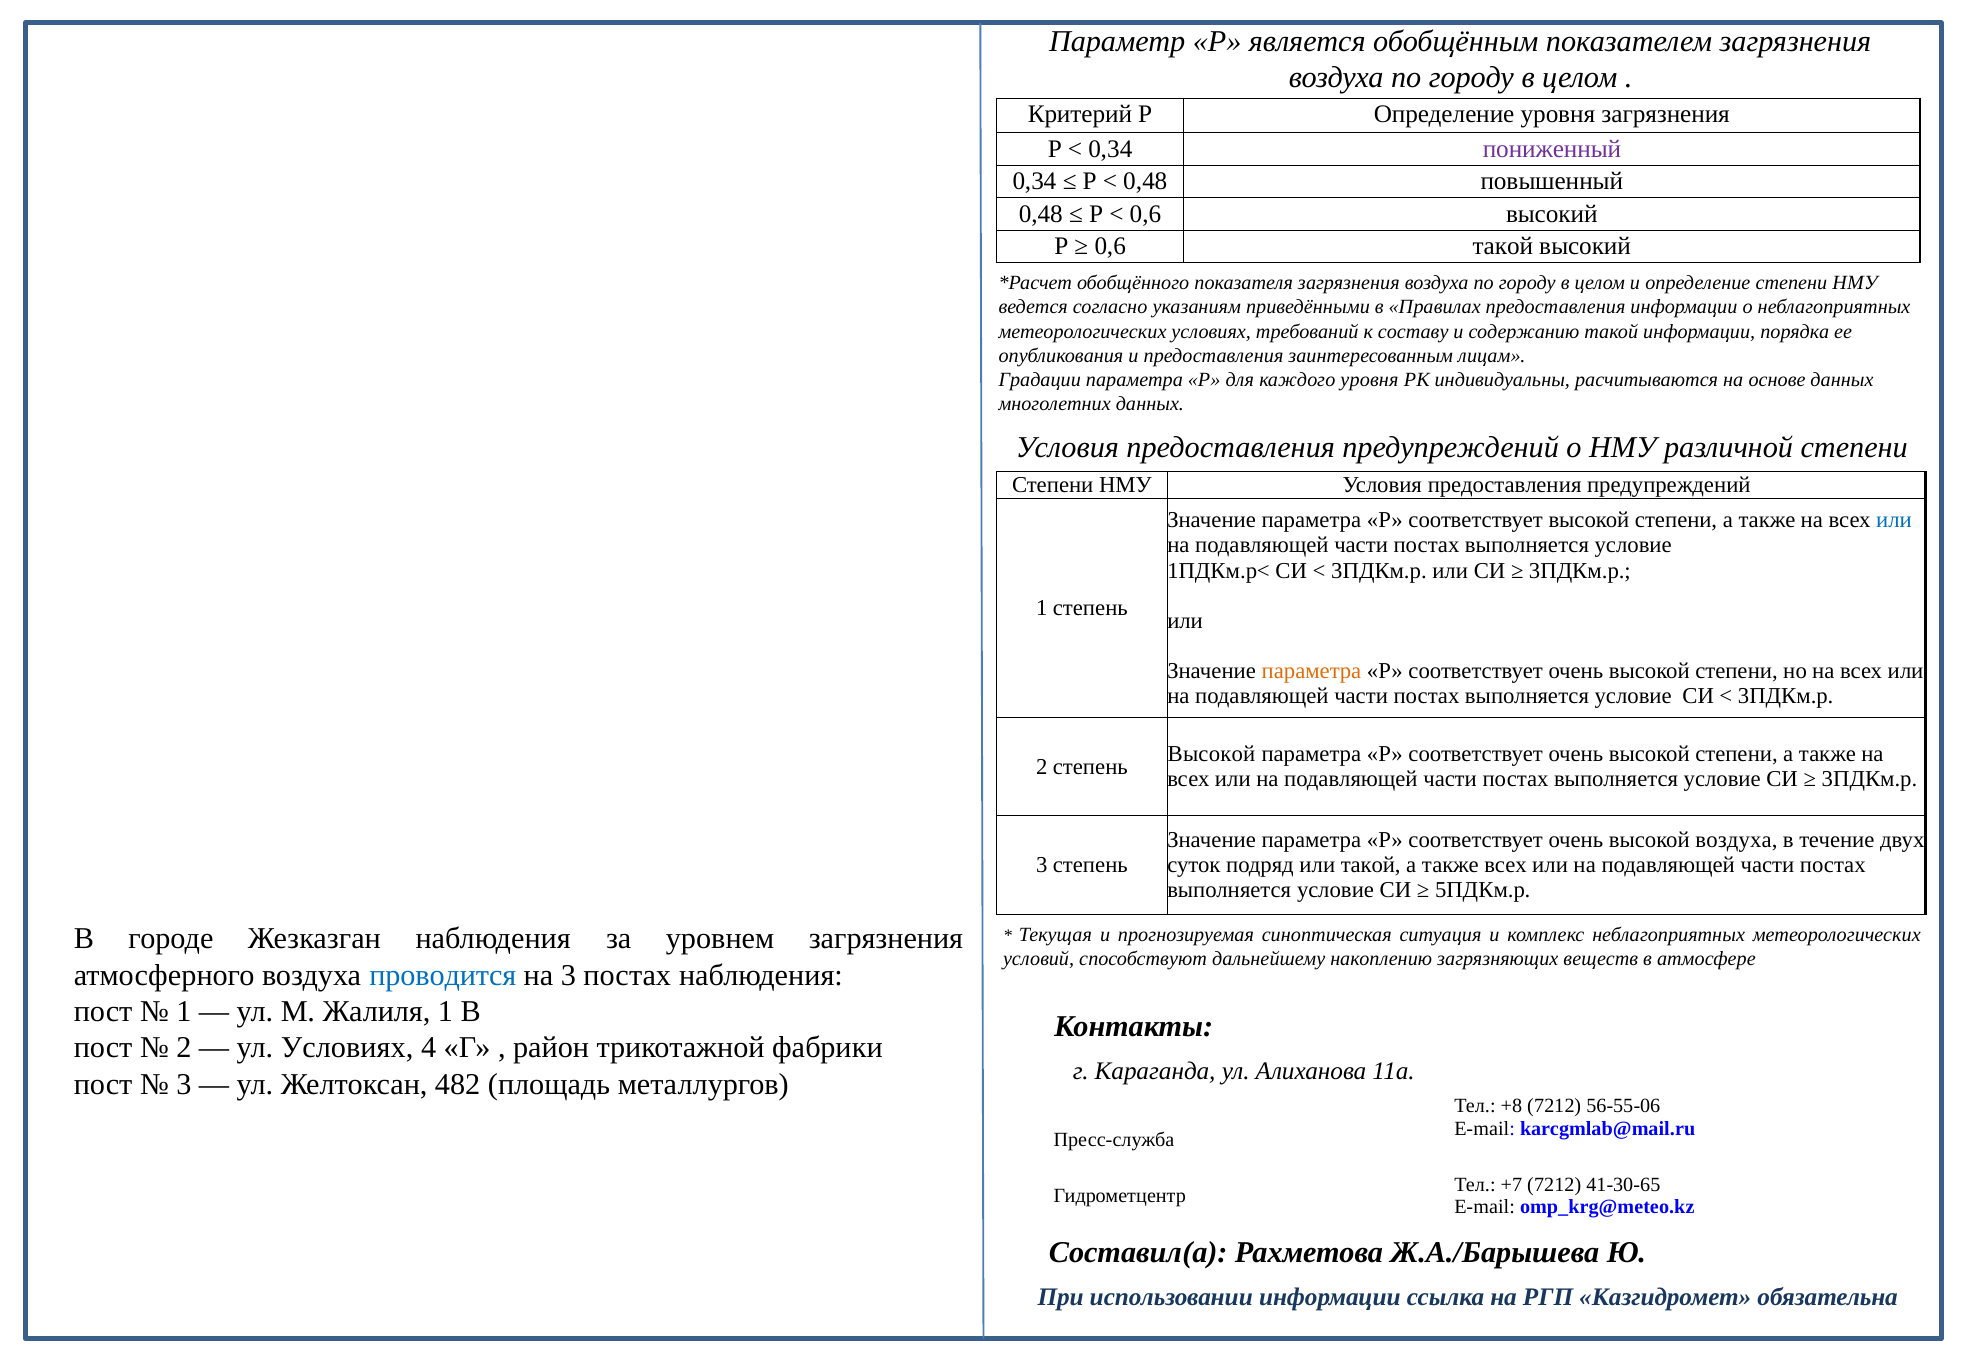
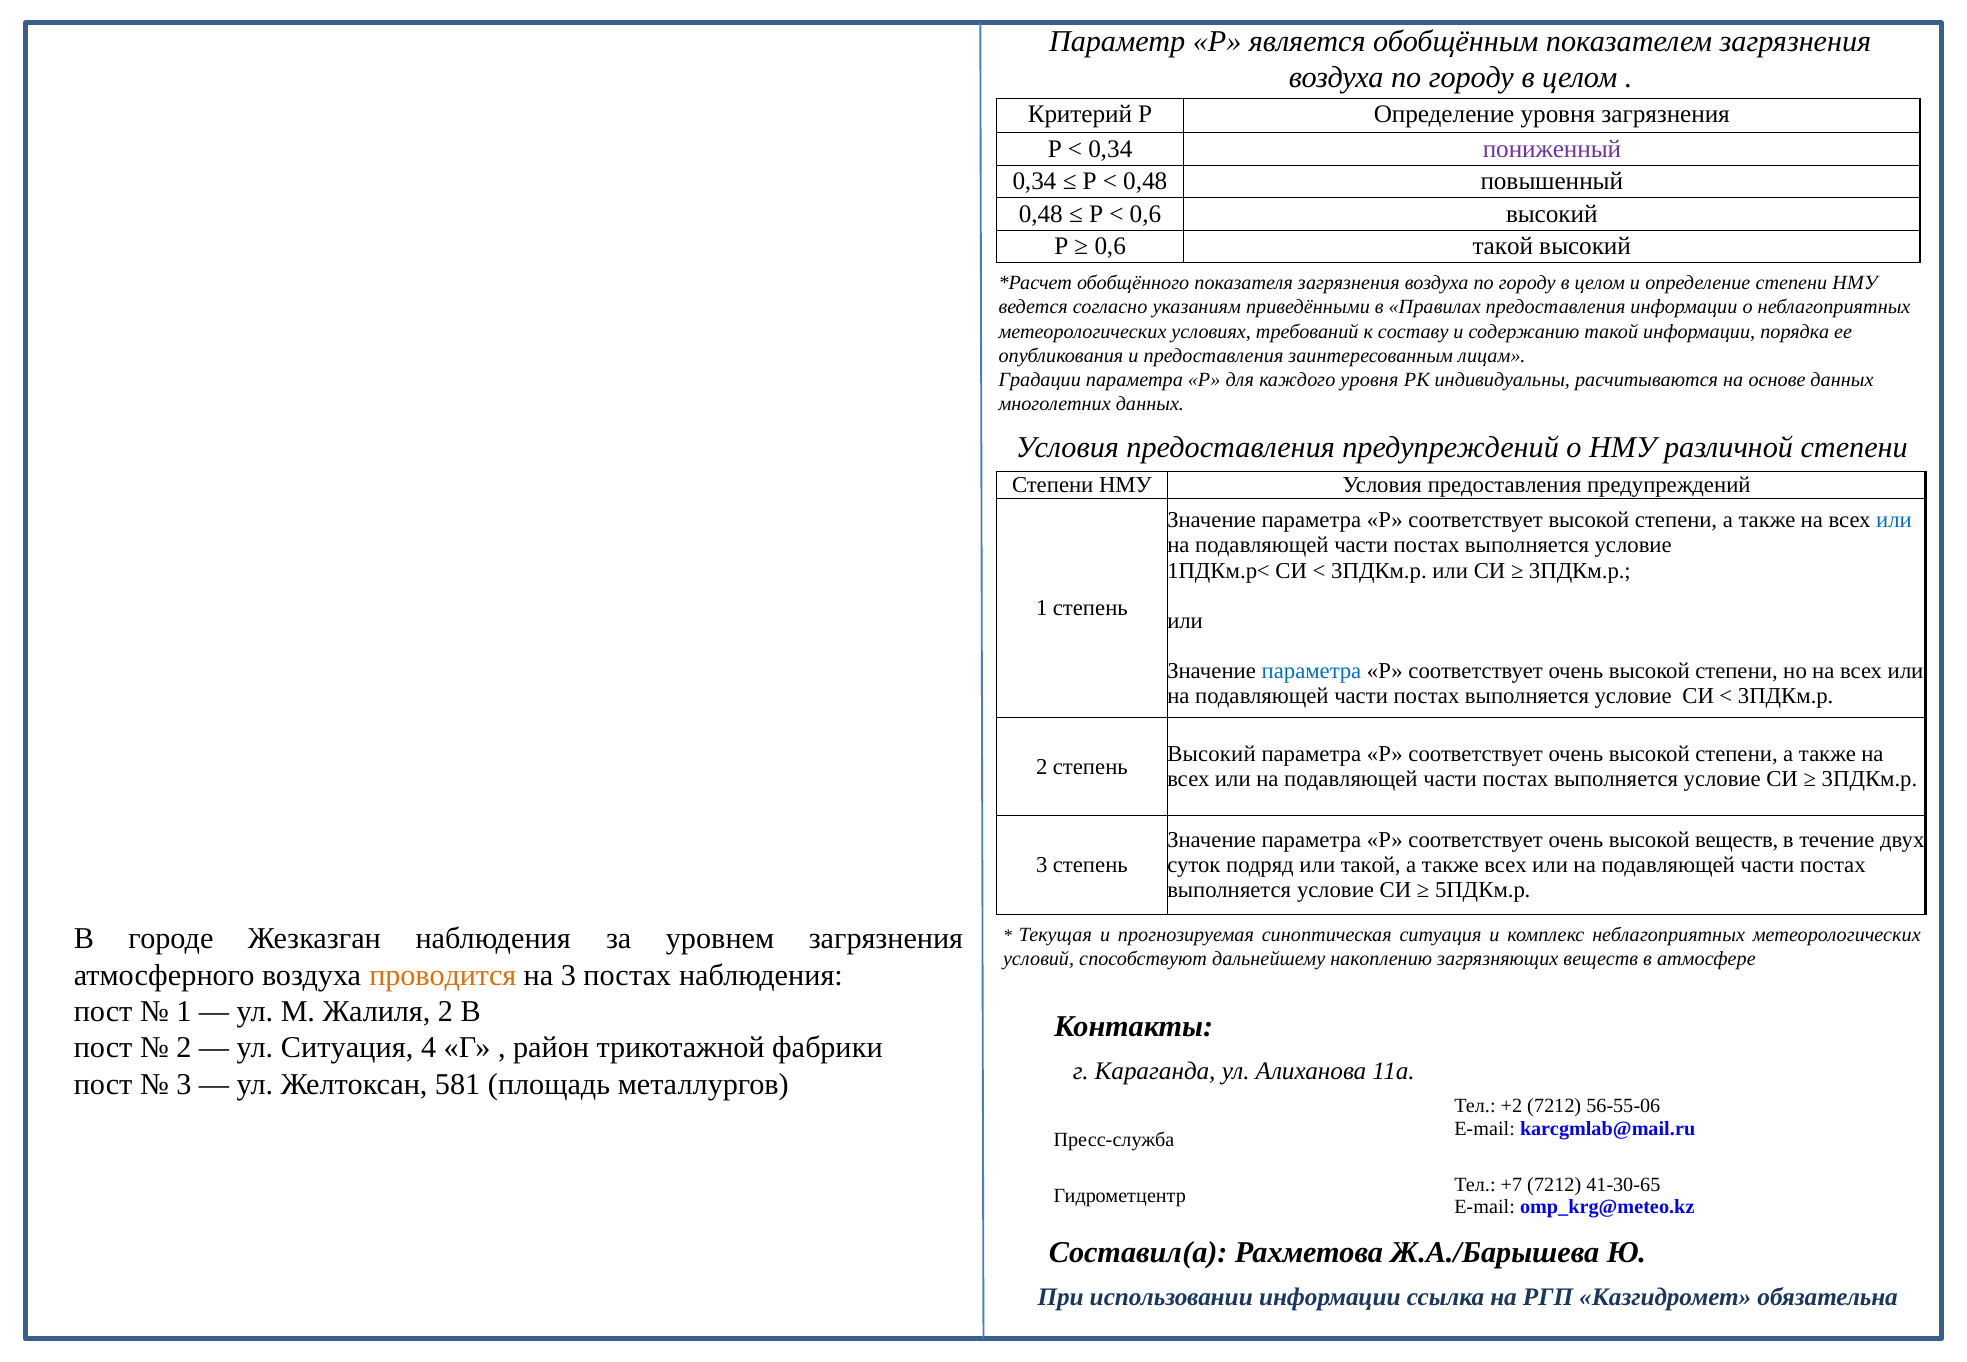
параметра colour: orange -> blue (1311, 671)
Высокой: Высокой -> Высокий (1212, 754)
высокой воздуха: воздуха -> веществ (1737, 840)
проводится colour: blue -> orange (443, 975)
Жалиля 1: 1 -> 2 (446, 1011)
ул Условиях: Условиях -> Ситуация (347, 1048)
482: 482 -> 581 (458, 1084)
+8: +8 -> +2 (1511, 1106)
